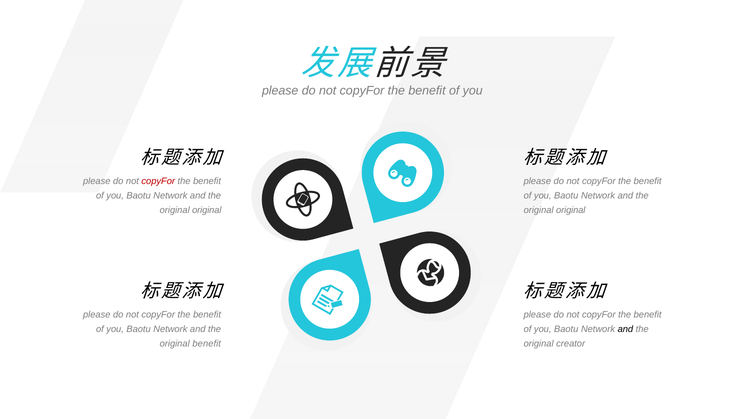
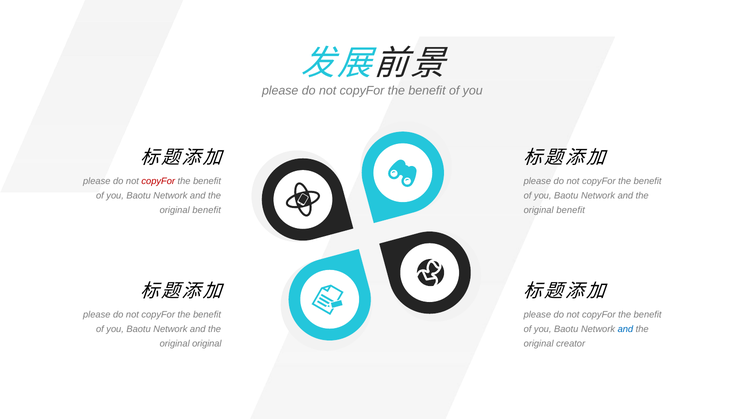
original: original -> benefit (207, 210)
original: original -> benefit (571, 210)
and colour: black -> blue (625, 329)
original benefit: benefit -> original (207, 344)
